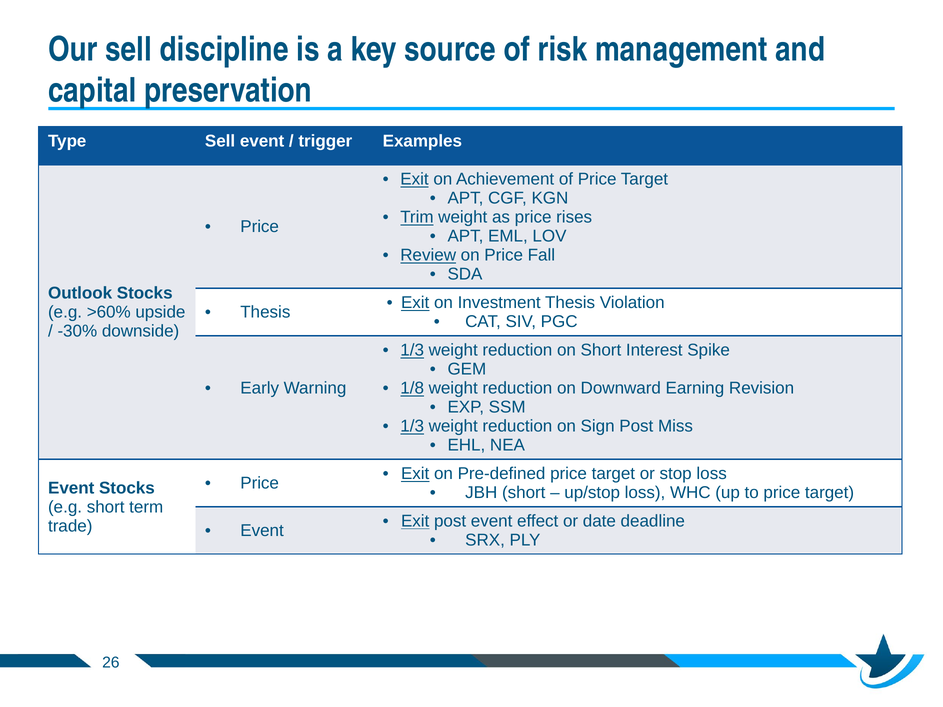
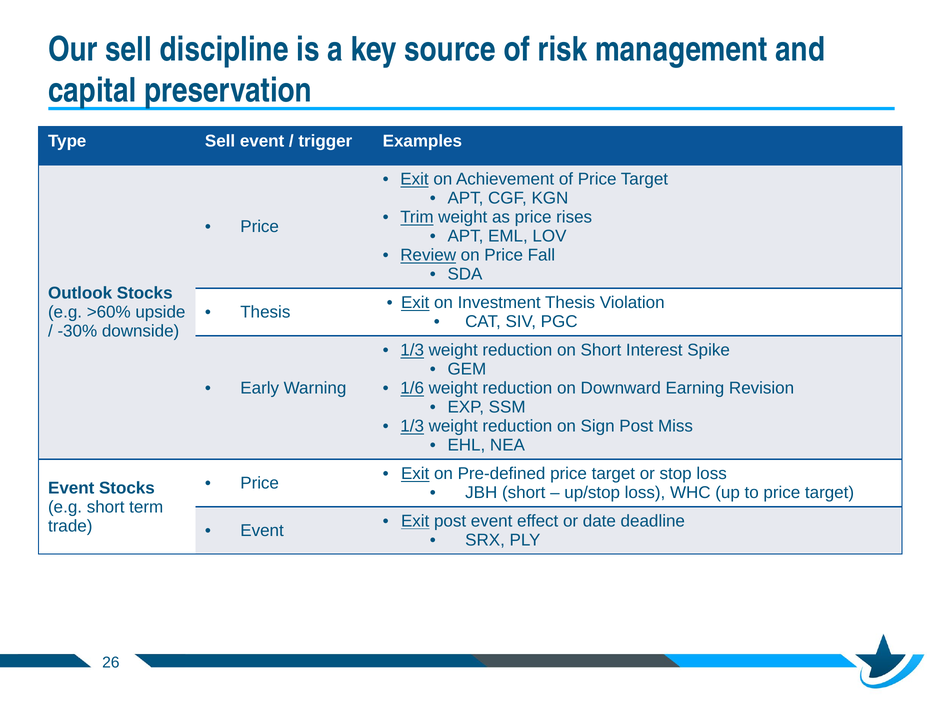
1/8: 1/8 -> 1/6 (412, 388)
